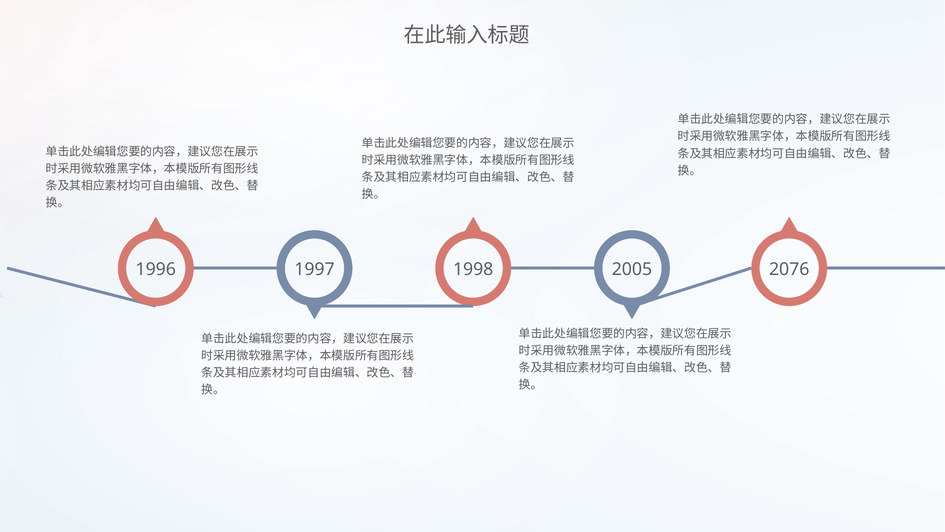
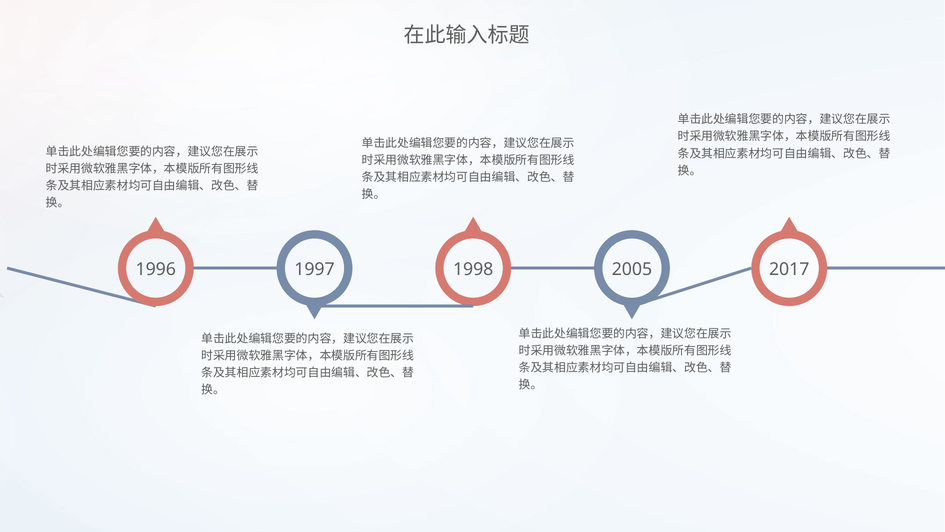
2076: 2076 -> 2017 (789, 269)
